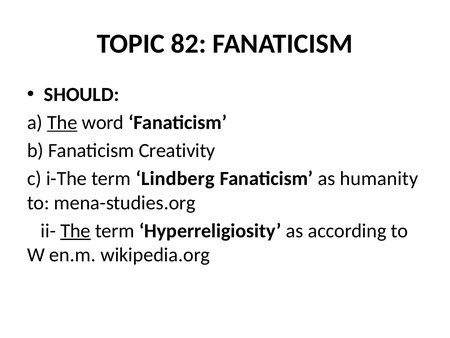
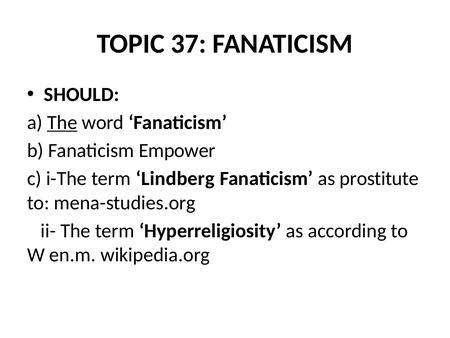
82: 82 -> 37 (189, 44)
Creativity: Creativity -> Empower (177, 150)
humanity: humanity -> prostitute (379, 178)
The underline: present -> none (75, 230)
